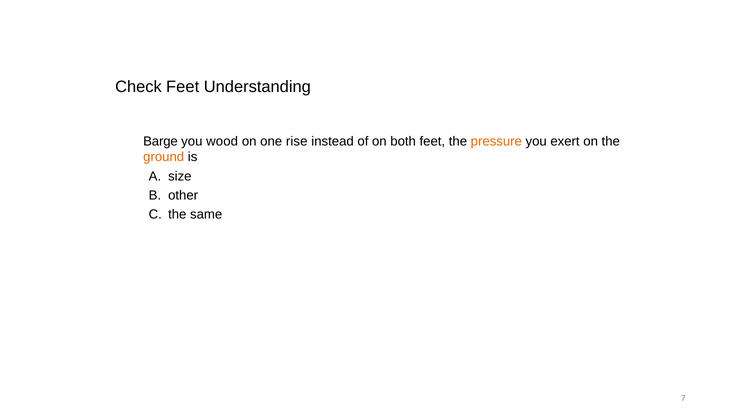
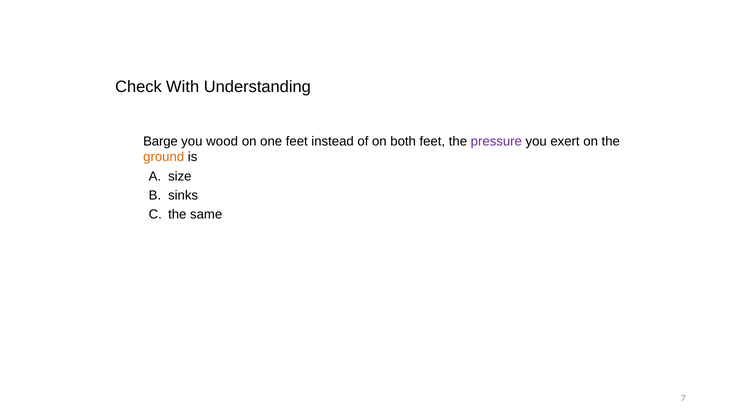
Check Feet: Feet -> With (183, 87)
one rise: rise -> feet (297, 141)
pressure colour: orange -> purple (496, 141)
other: other -> sinks (183, 195)
